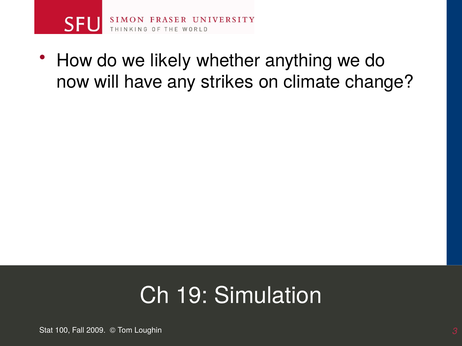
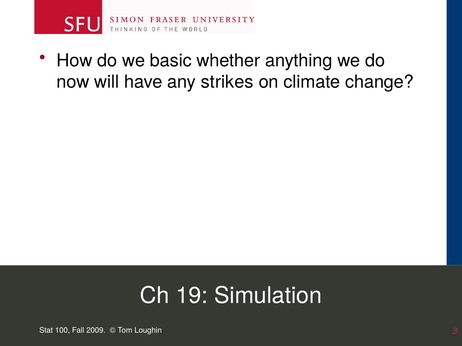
likely: likely -> basic (171, 61)
